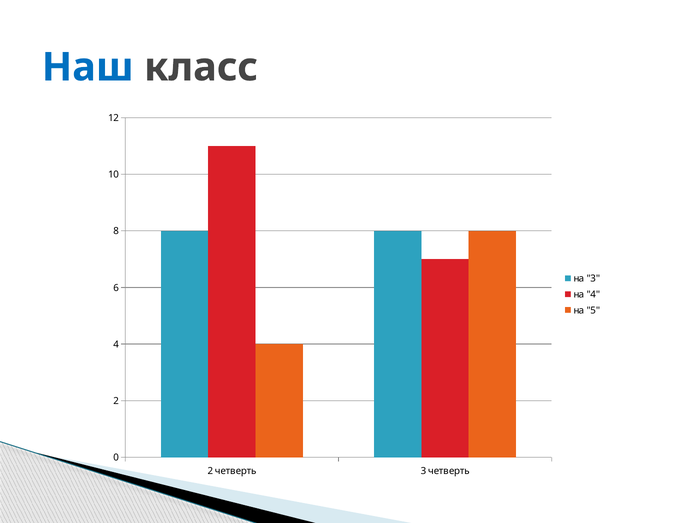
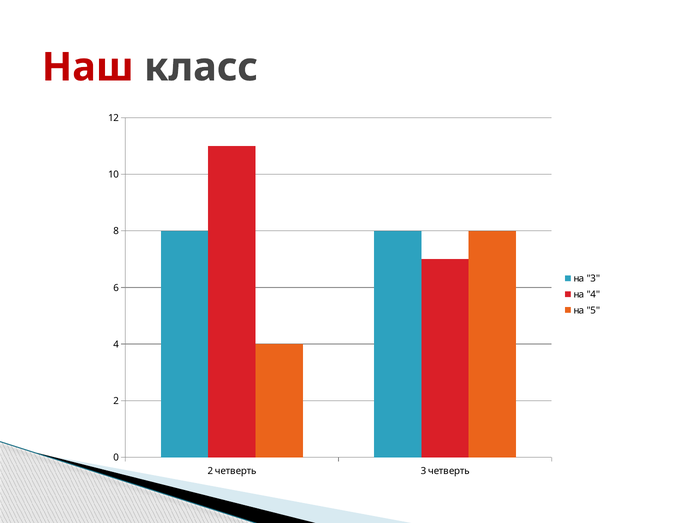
Наш colour: blue -> red (88, 67)
